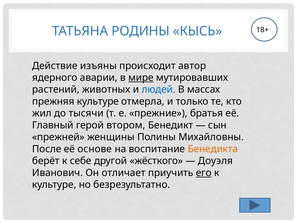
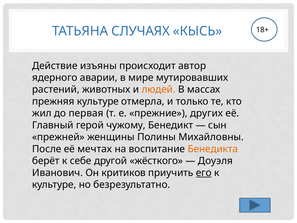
РОДИНЫ: РОДИНЫ -> СЛУЧАЯХ (141, 31)
мире underline: present -> none (141, 78)
людей colour: blue -> orange (159, 89)
тысячи: тысячи -> первая (86, 113)
братья: братья -> других (206, 113)
втором: втором -> чужому (126, 125)
основе: основе -> мечтах (95, 149)
отличает: отличает -> критиков (124, 173)
